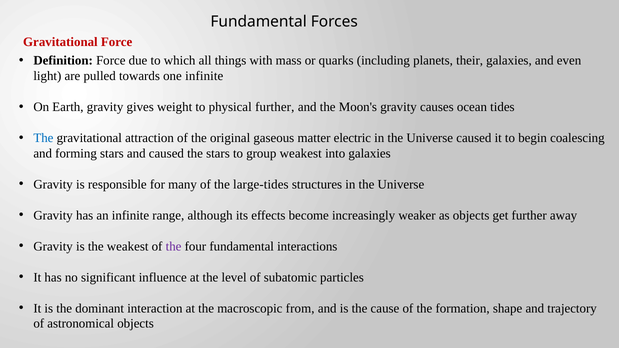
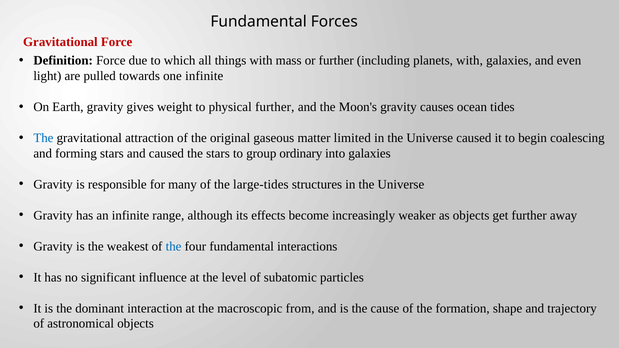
or quarks: quarks -> further (336, 61)
planets their: their -> with (470, 61)
electric: electric -> limited (352, 138)
group weakest: weakest -> ordinary (301, 154)
the colour: purple -> blue (174, 246)
